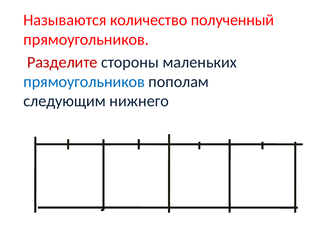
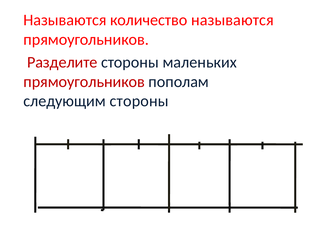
количество полученный: полученный -> называются (232, 20)
прямоугольников colour: blue -> red (84, 81)
следующим нижнего: нижнего -> стороны (139, 101)
